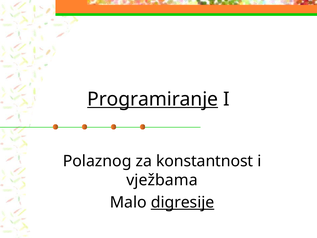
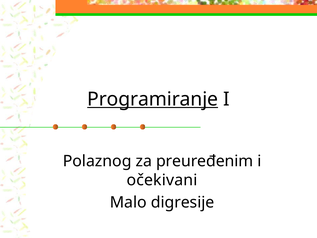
konstantnost: konstantnost -> preuređenim (205, 161)
vježbama: vježbama -> očekivani (162, 180)
digresije underline: present -> none (183, 202)
